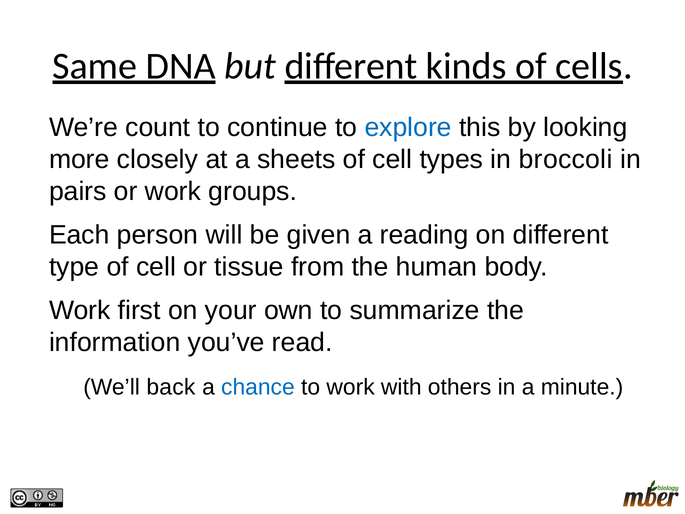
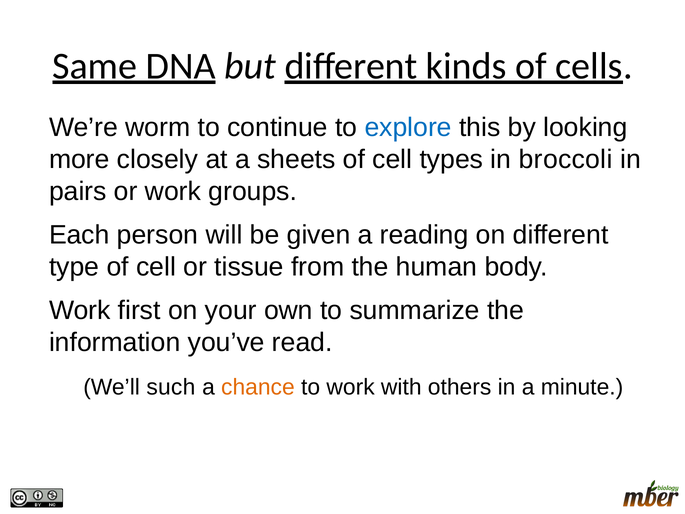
count: count -> worm (158, 127)
back: back -> such (171, 387)
chance colour: blue -> orange (258, 387)
